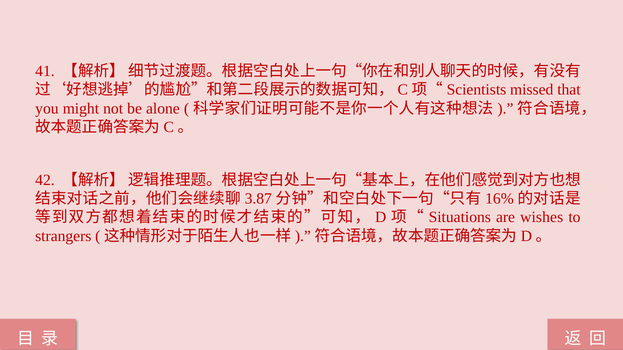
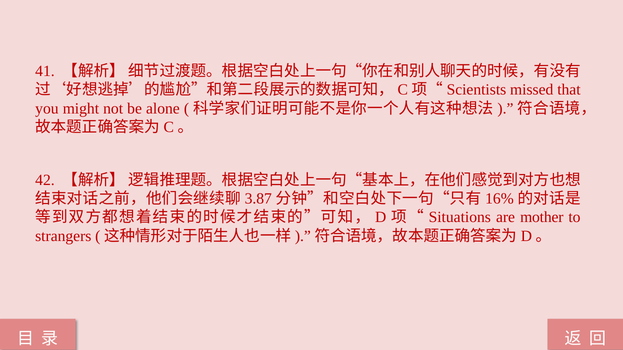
wishes: wishes -> mother (542, 218)
